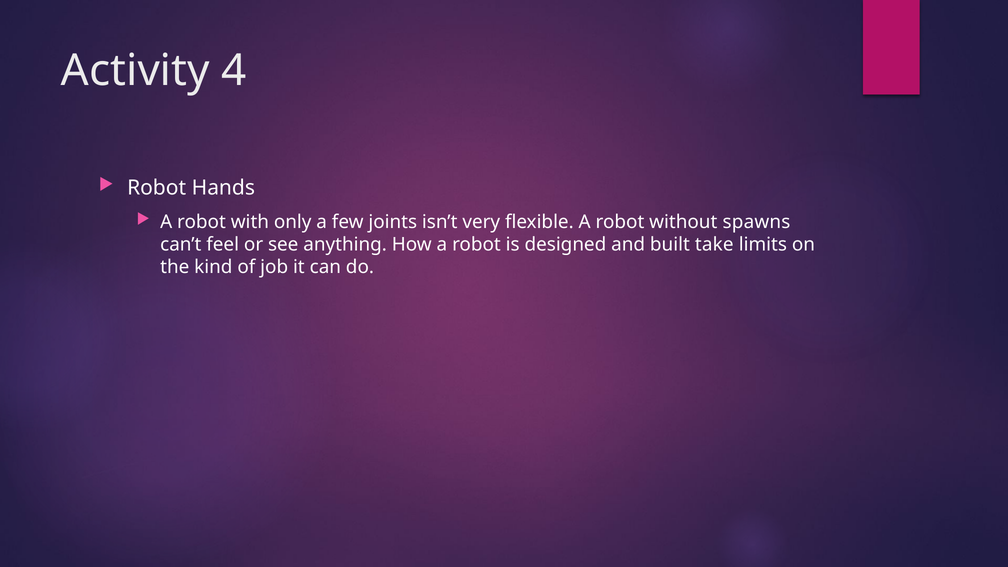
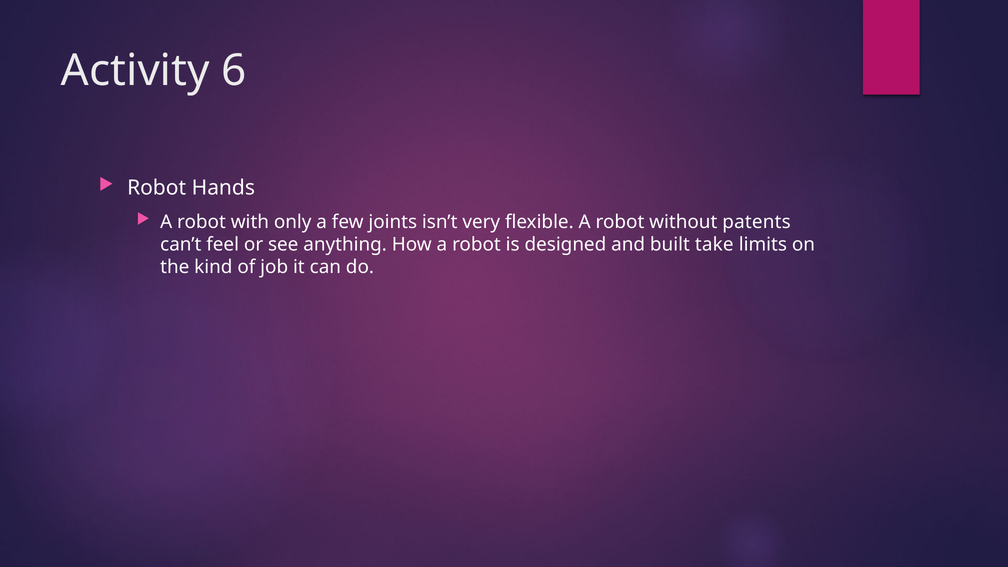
4: 4 -> 6 (234, 71)
spawns: spawns -> patents (757, 222)
